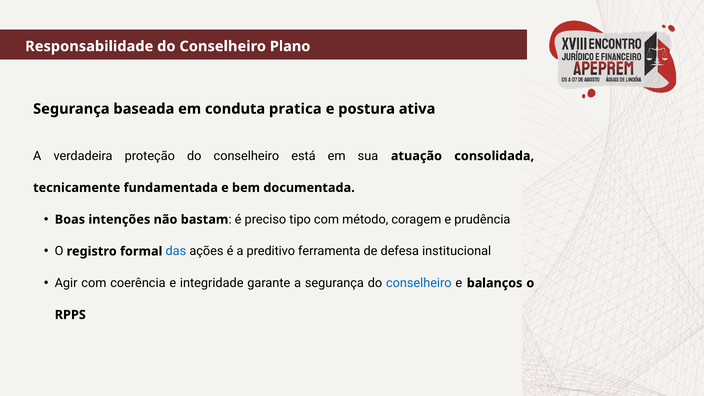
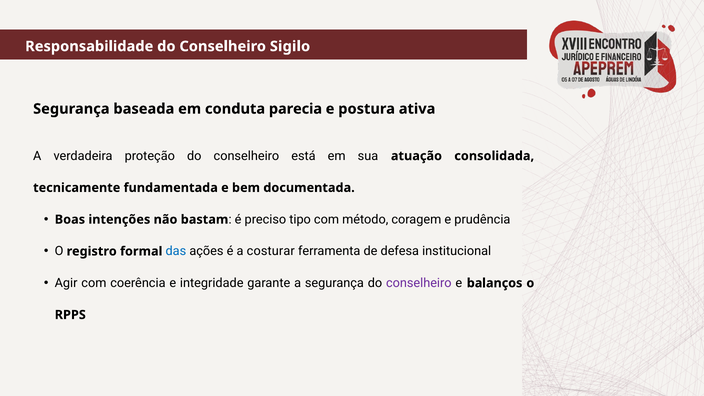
Plano: Plano -> Sigilo (290, 46)
pratica: pratica -> parecia (295, 109)
preditivo: preditivo -> costurar (271, 251)
conselheiro colour: blue -> purple (419, 283)
